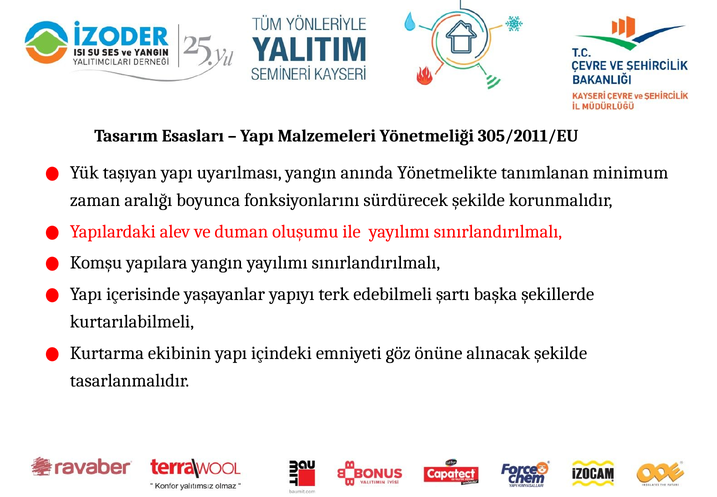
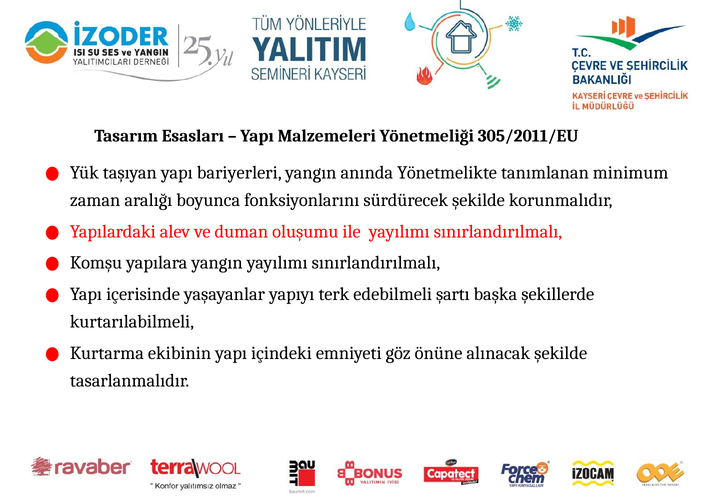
uyarılması: uyarılması -> bariyerleri (239, 172)
